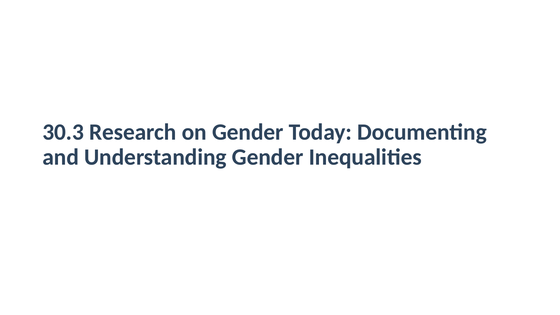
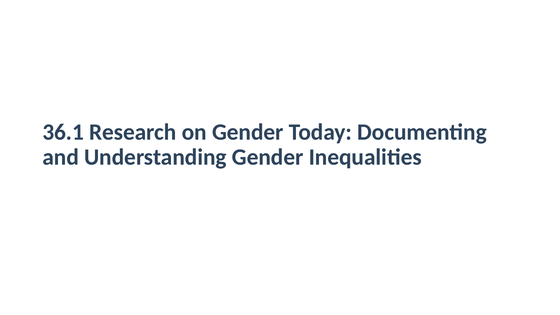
30.3: 30.3 -> 36.1 (63, 132)
